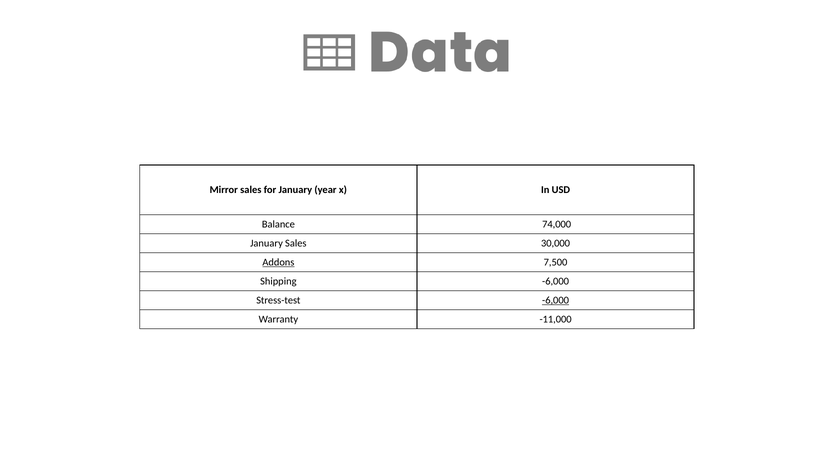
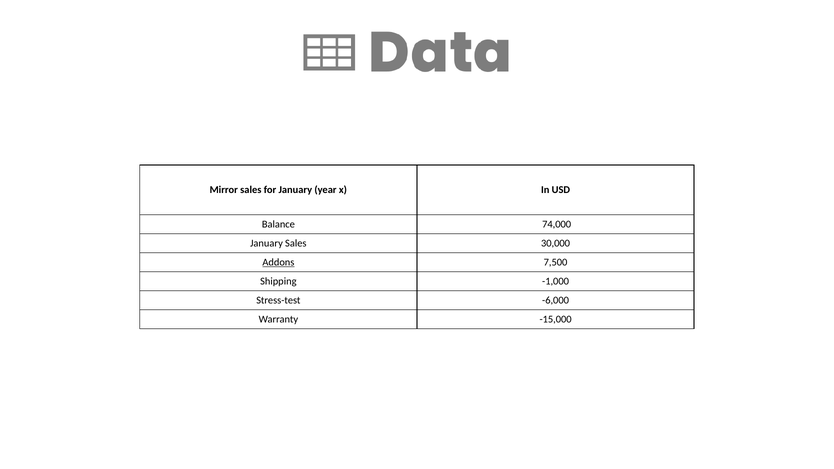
Shipping -6,000: -6,000 -> -1,000 (556, 281)
-6,000 underline: present -> none (556, 300)
-11,000: -11,000 -> -15,000 (556, 319)
